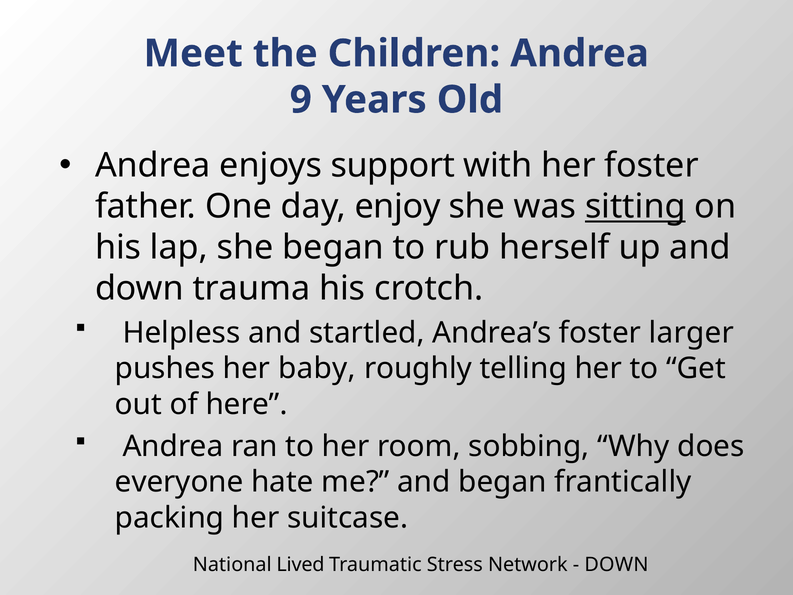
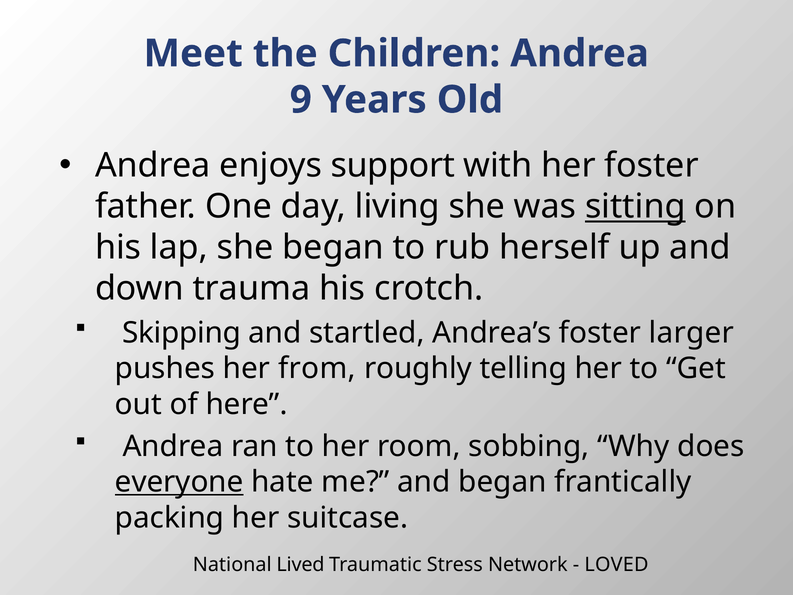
enjoy: enjoy -> living (397, 207)
Helpless: Helpless -> Skipping (182, 333)
baby: baby -> from (317, 368)
everyone underline: none -> present (179, 482)
DOWN: DOWN -> LOVED (616, 565)
